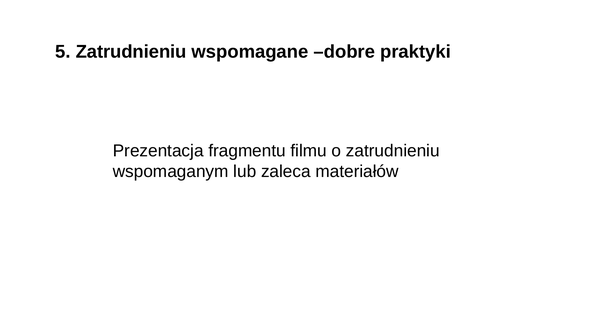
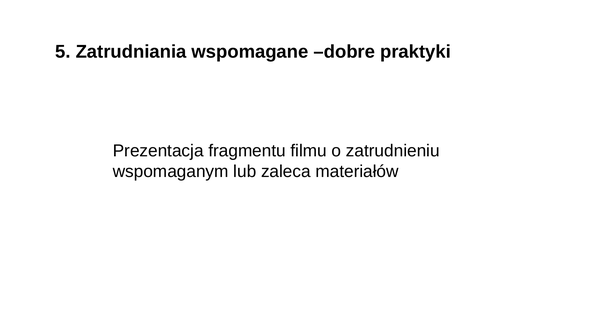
5 Zatrudnieniu: Zatrudnieniu -> Zatrudniania (131, 52)
